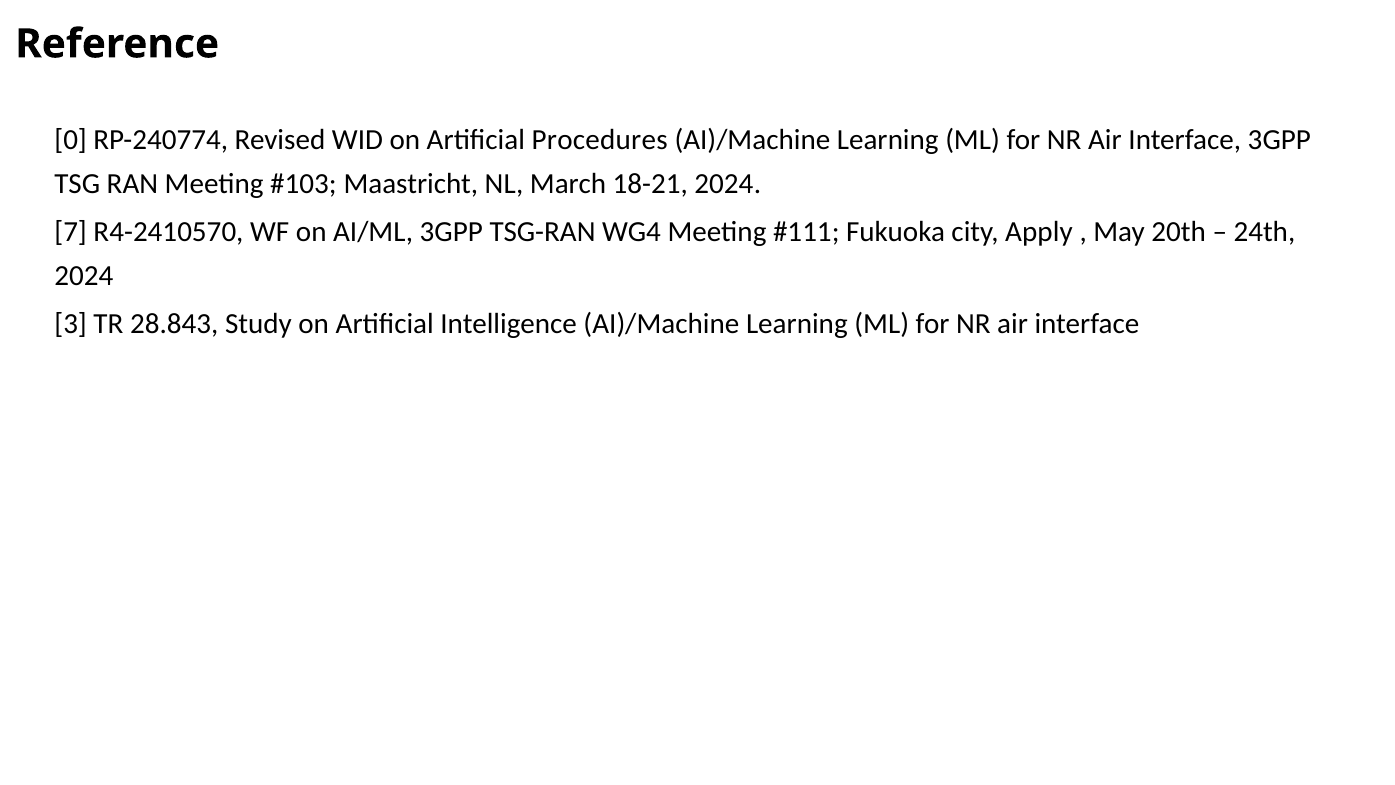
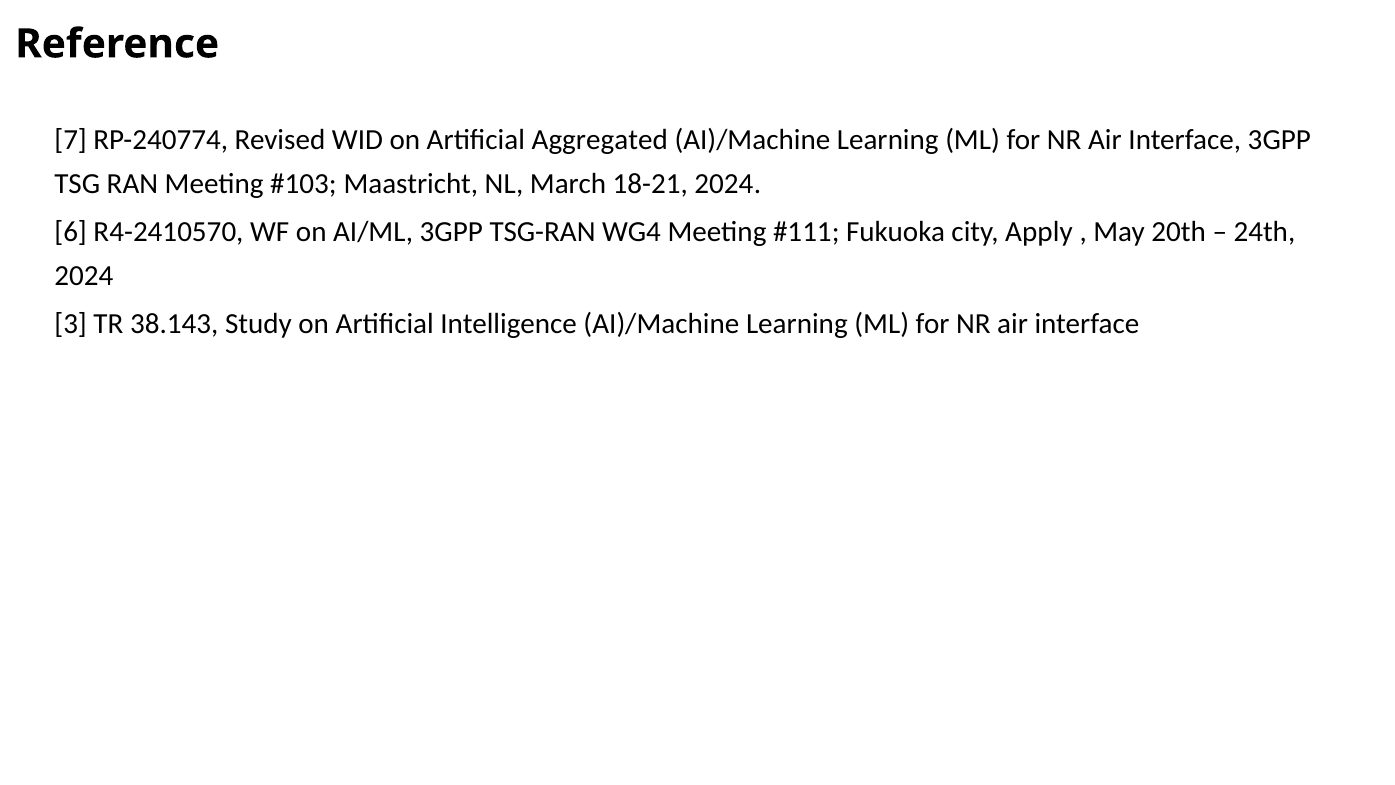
0: 0 -> 7 (71, 140)
Procedures: Procedures -> Aggregated (600, 140)
7: 7 -> 6 (71, 232)
28.843: 28.843 -> 38.143 (174, 323)
